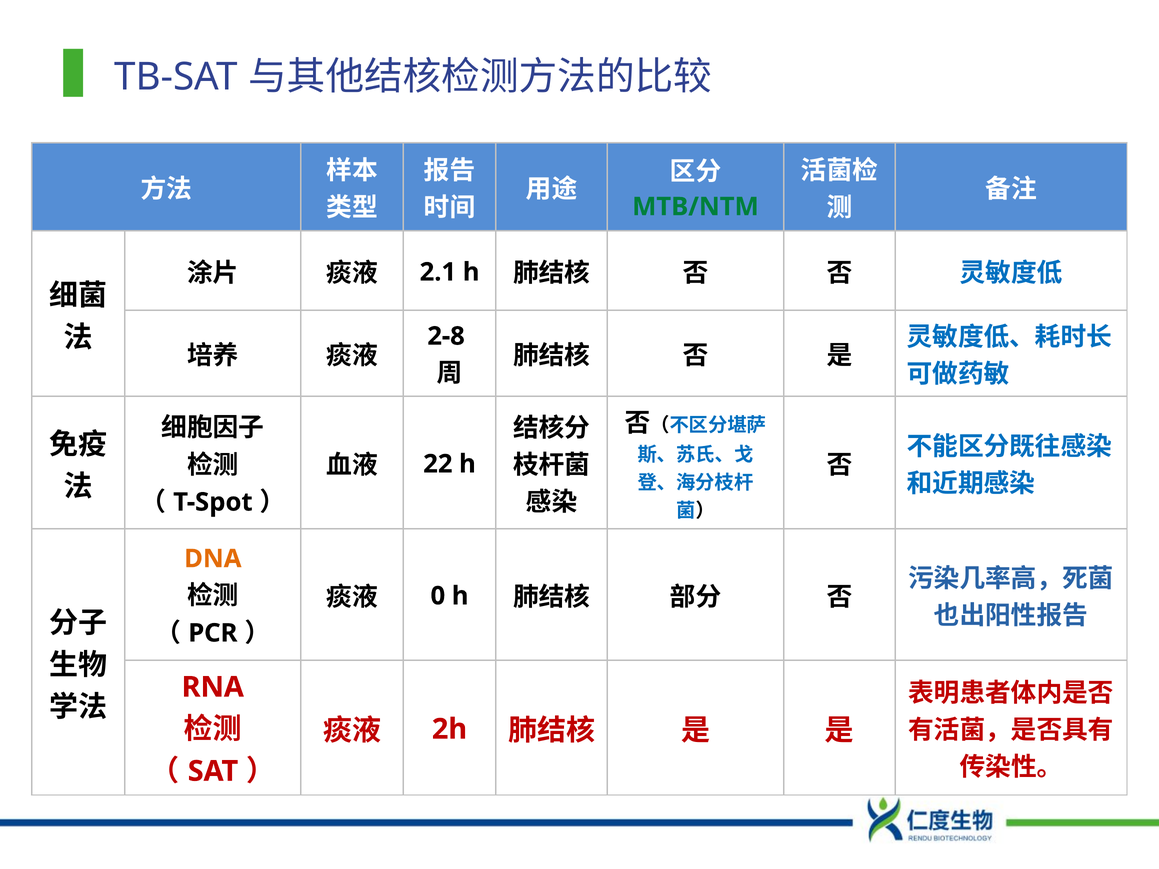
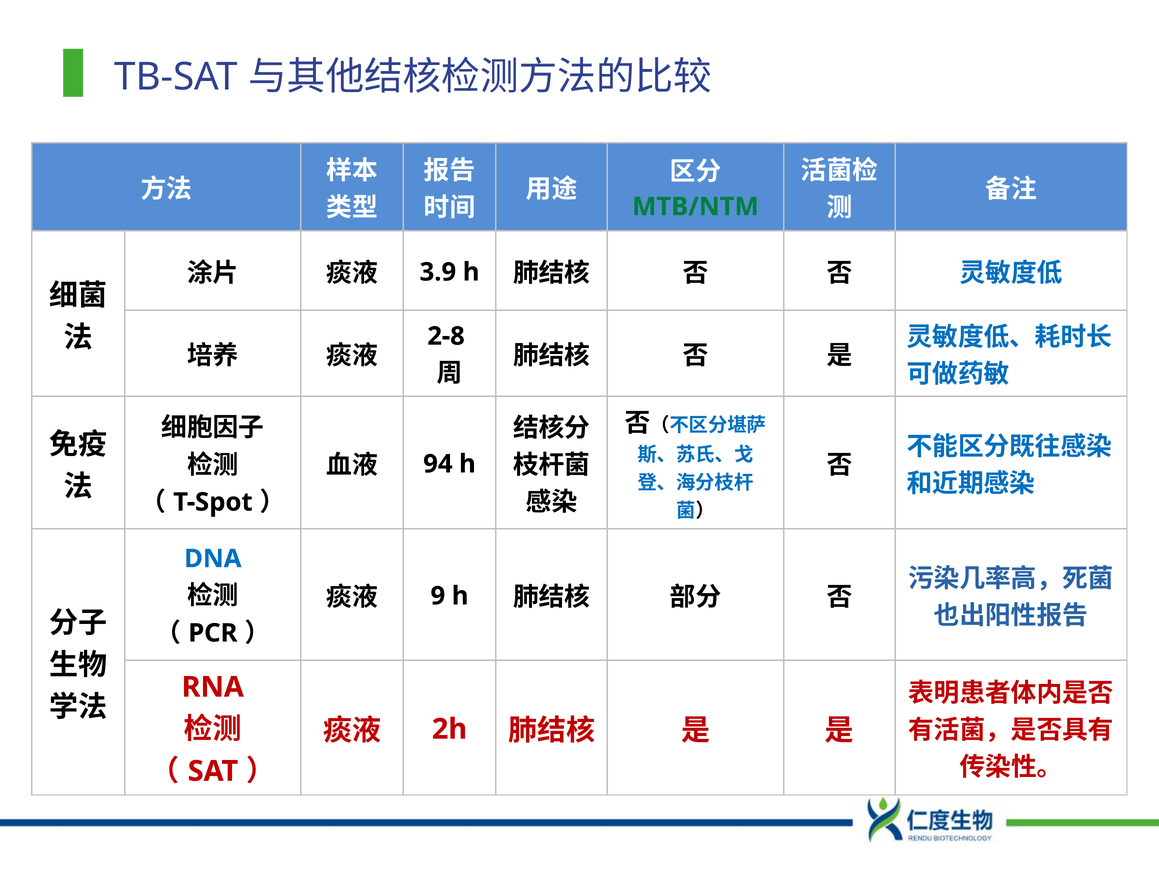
2.1: 2.1 -> 3.9 (438, 272)
22: 22 -> 94 (438, 464)
DNA colour: orange -> blue (213, 559)
0: 0 -> 9 (438, 596)
